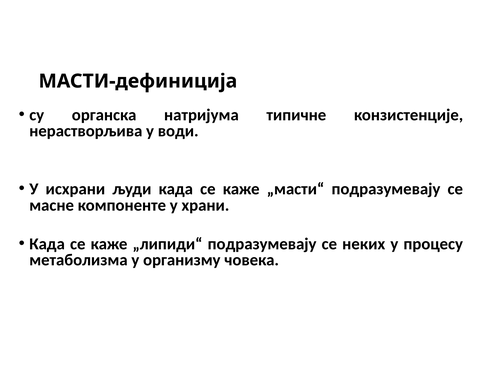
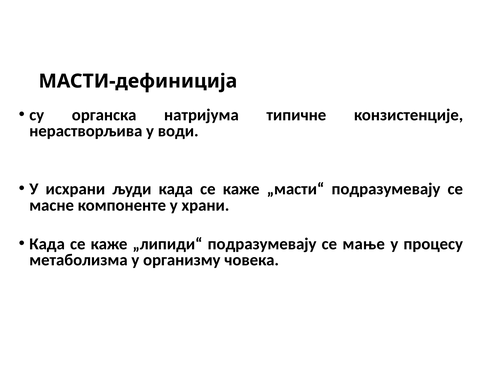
неких: неких -> мање (364, 244)
